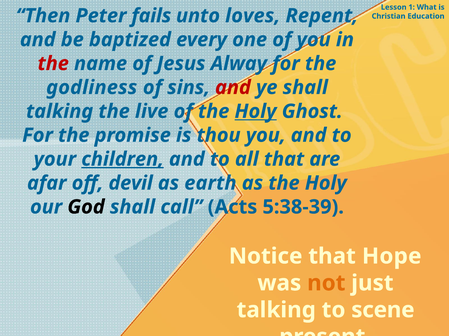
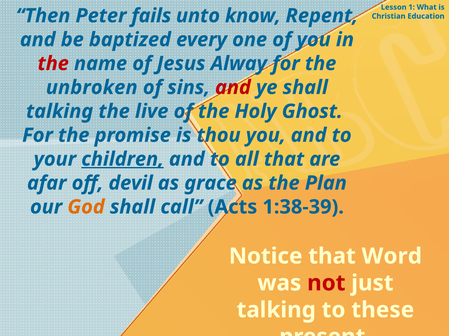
loves: loves -> know (253, 16)
godliness: godliness -> unbroken (92, 88)
Holy underline: present -> none (256, 112)
earth: earth -> grace (211, 183)
as the Holy: Holy -> Plan (326, 183)
God colour: black -> orange (86, 207)
5:38-39: 5:38-39 -> 1:38-39 (303, 207)
Hope: Hope -> Word (392, 257)
not colour: orange -> red (326, 284)
scene: scene -> these (383, 311)
